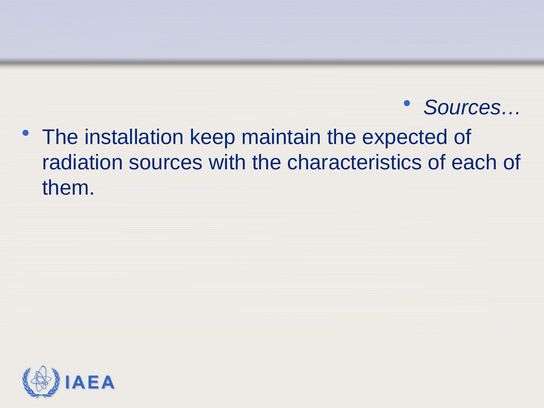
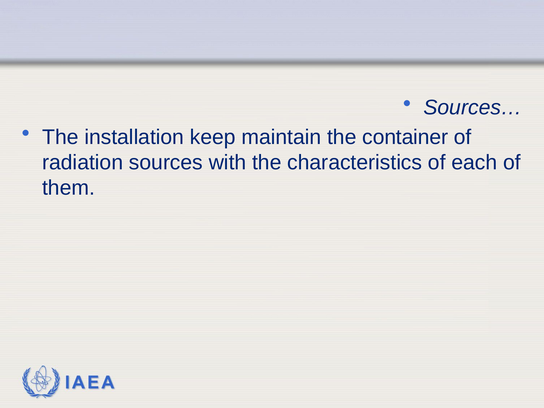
expected: expected -> container (405, 137)
